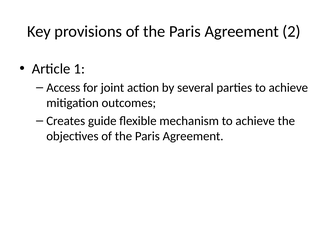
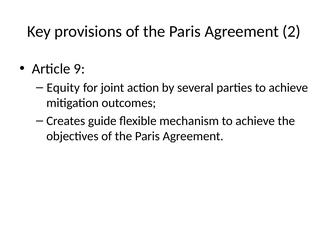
1: 1 -> 9 (79, 69)
Access: Access -> Equity (63, 88)
